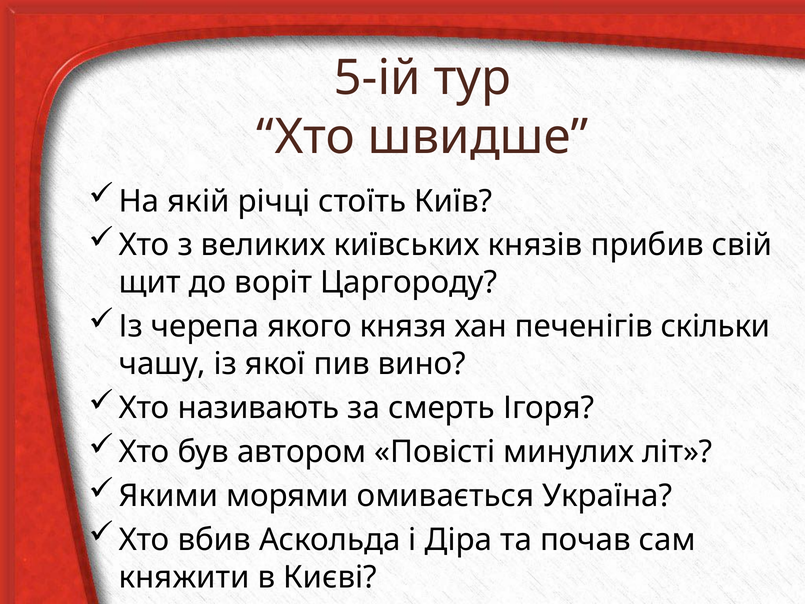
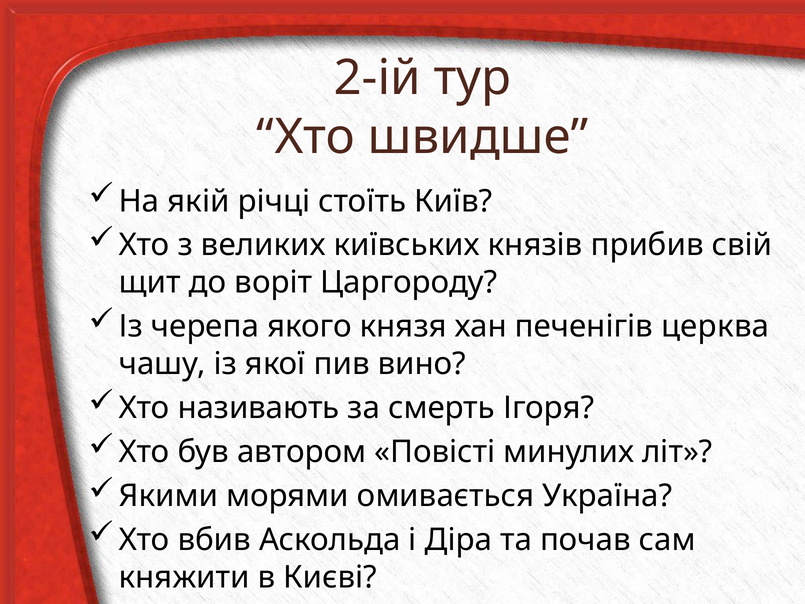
5-ій: 5-ій -> 2-ій (377, 78)
скільки: скільки -> церква (715, 326)
